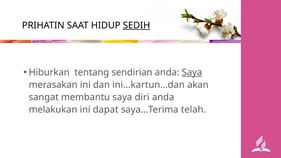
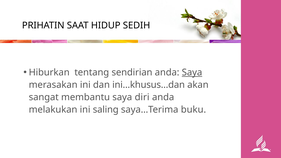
SEDIH underline: present -> none (137, 25)
ini…kartun…dan: ini…kartun…dan -> ini…khusus…dan (149, 85)
dapat: dapat -> saling (106, 110)
telah: telah -> buku (193, 110)
